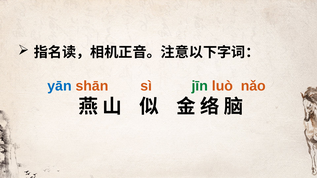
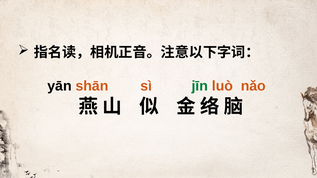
yān colour: blue -> black (59, 86)
